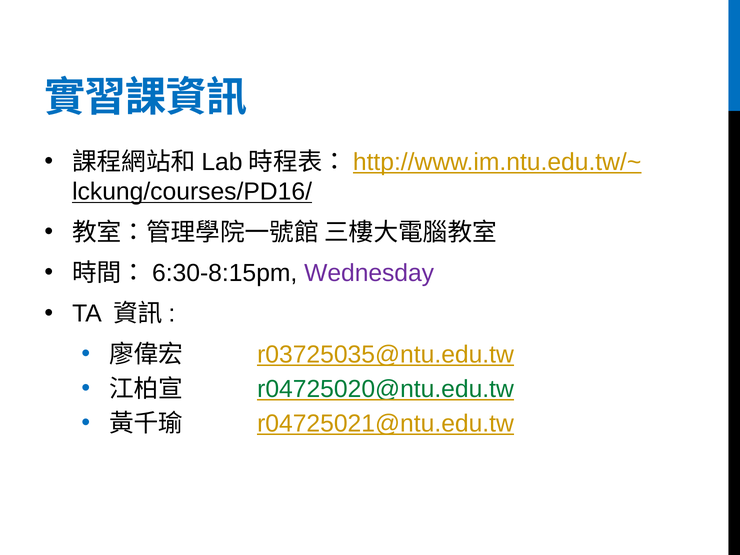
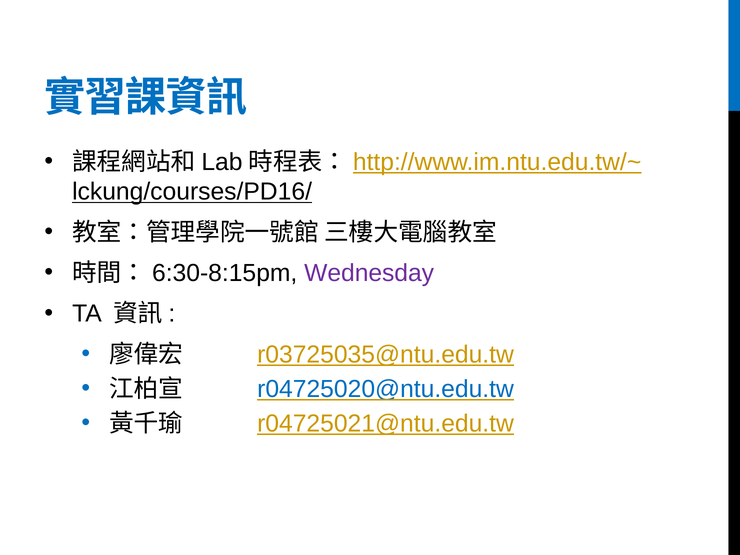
r04725020@ntu.edu.tw colour: green -> blue (386, 389)
